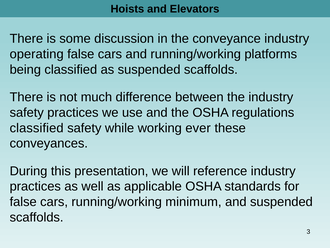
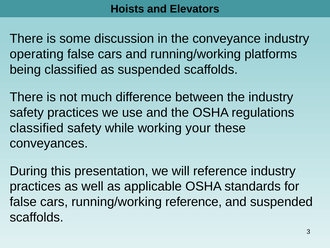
ever: ever -> your (198, 128)
running/working minimum: minimum -> reference (194, 202)
